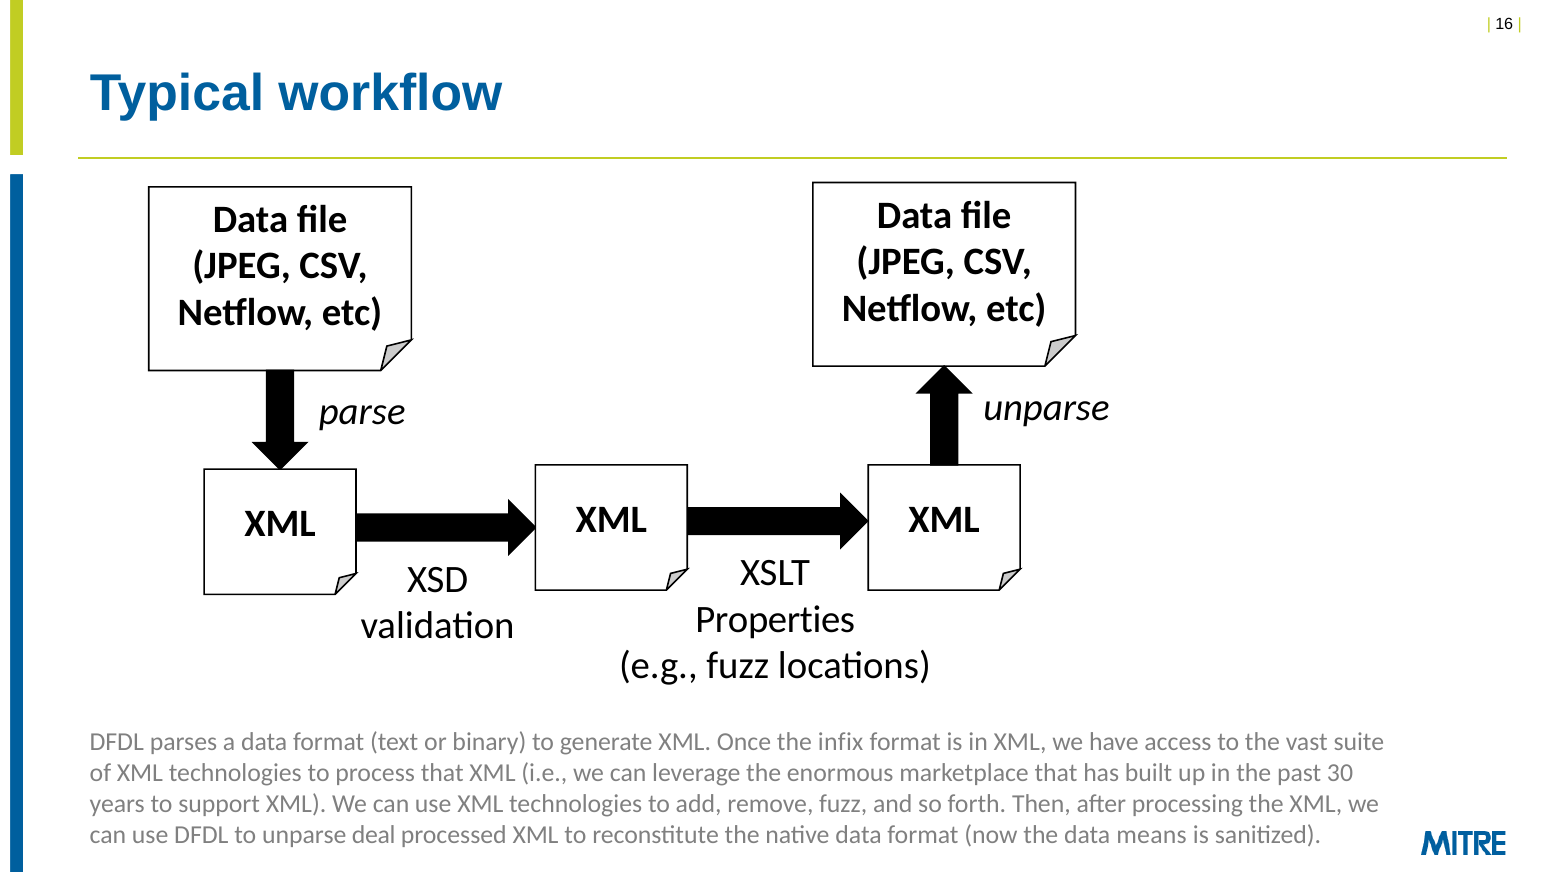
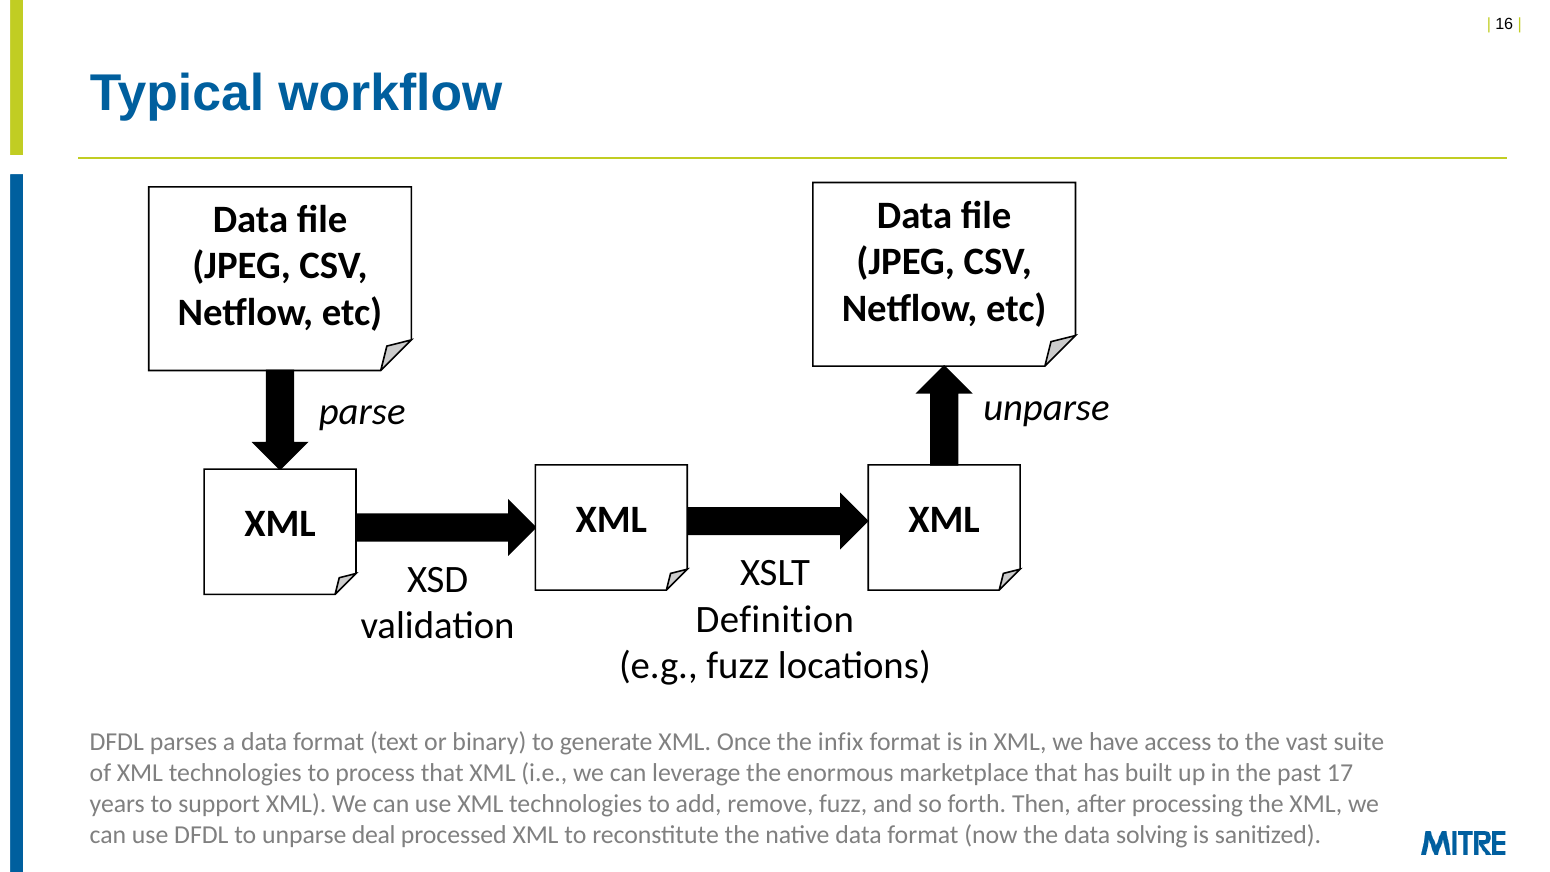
Properties: Properties -> Definition (775, 619)
30: 30 -> 17 (1340, 772)
means: means -> solving (1152, 834)
